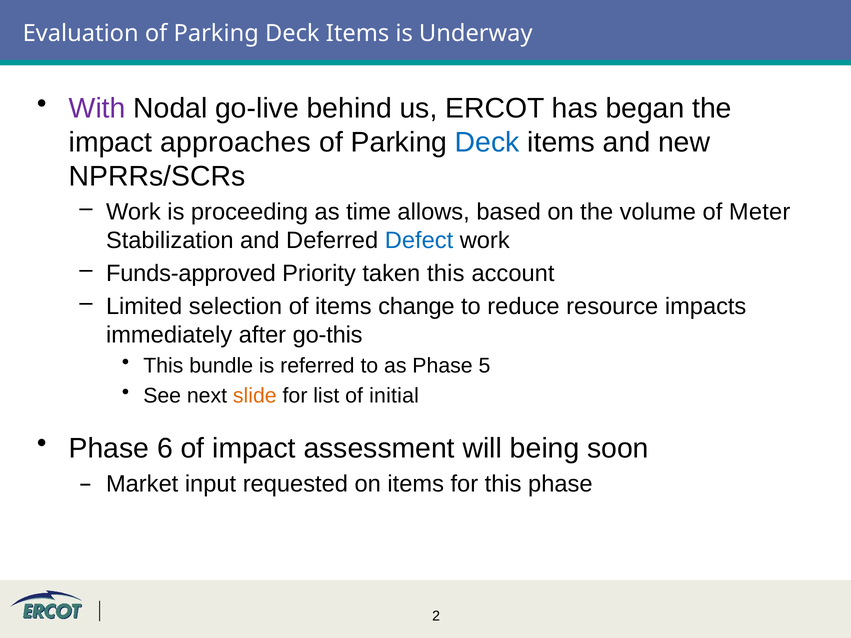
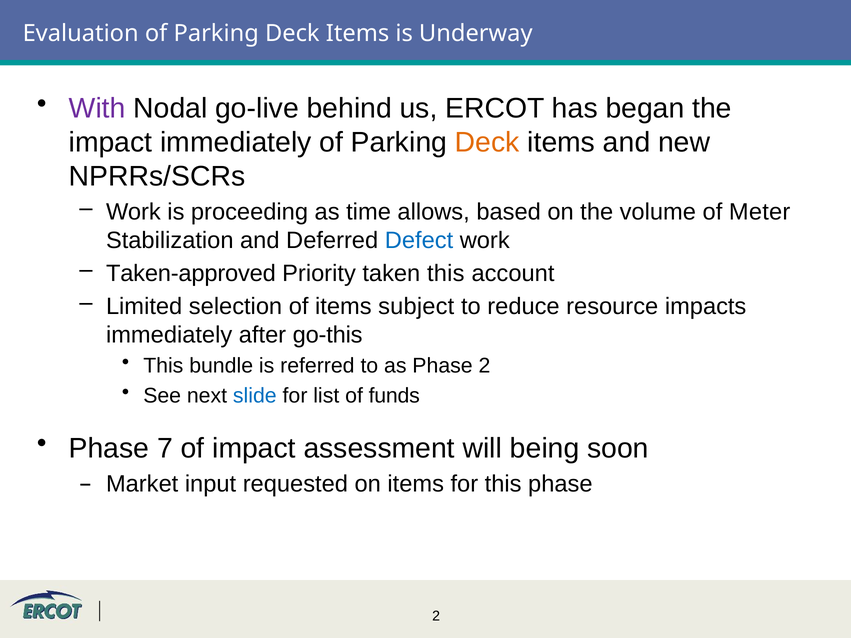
impact approaches: approaches -> immediately (236, 142)
Deck colour: blue -> orange (487, 142)
Funds-approved: Funds-approved -> Taken-approved (191, 274)
change: change -> subject (416, 307)
Phase 5: 5 -> 2 (484, 366)
slide colour: orange -> blue (255, 396)
initial: initial -> funds (394, 396)
6: 6 -> 7 (165, 448)
